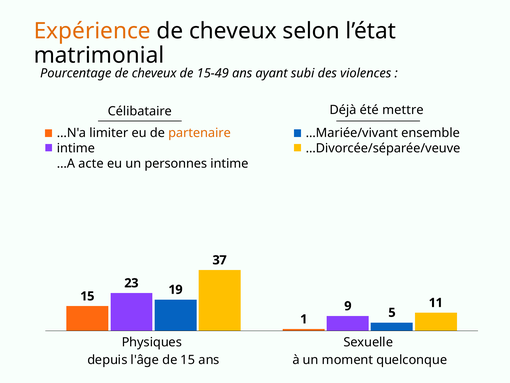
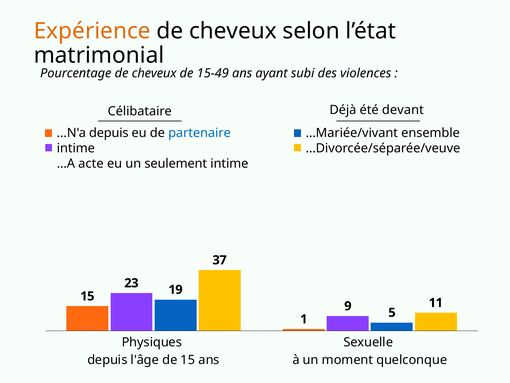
mettre: mettre -> devant (403, 110)
…N'a limiter: limiter -> depuis (109, 133)
partenaire colour: orange -> blue (199, 133)
personnes: personnes -> seulement (176, 163)
